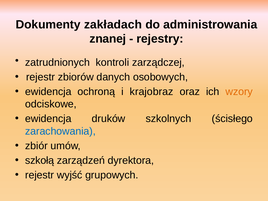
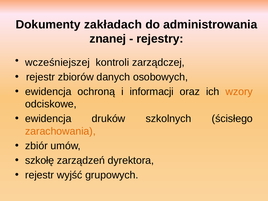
zatrudnionych: zatrudnionych -> wcześniejszej (58, 62)
krajobraz: krajobraz -> informacji (152, 92)
zarachowania colour: blue -> orange (60, 131)
szkołą: szkołą -> szkołę (40, 160)
